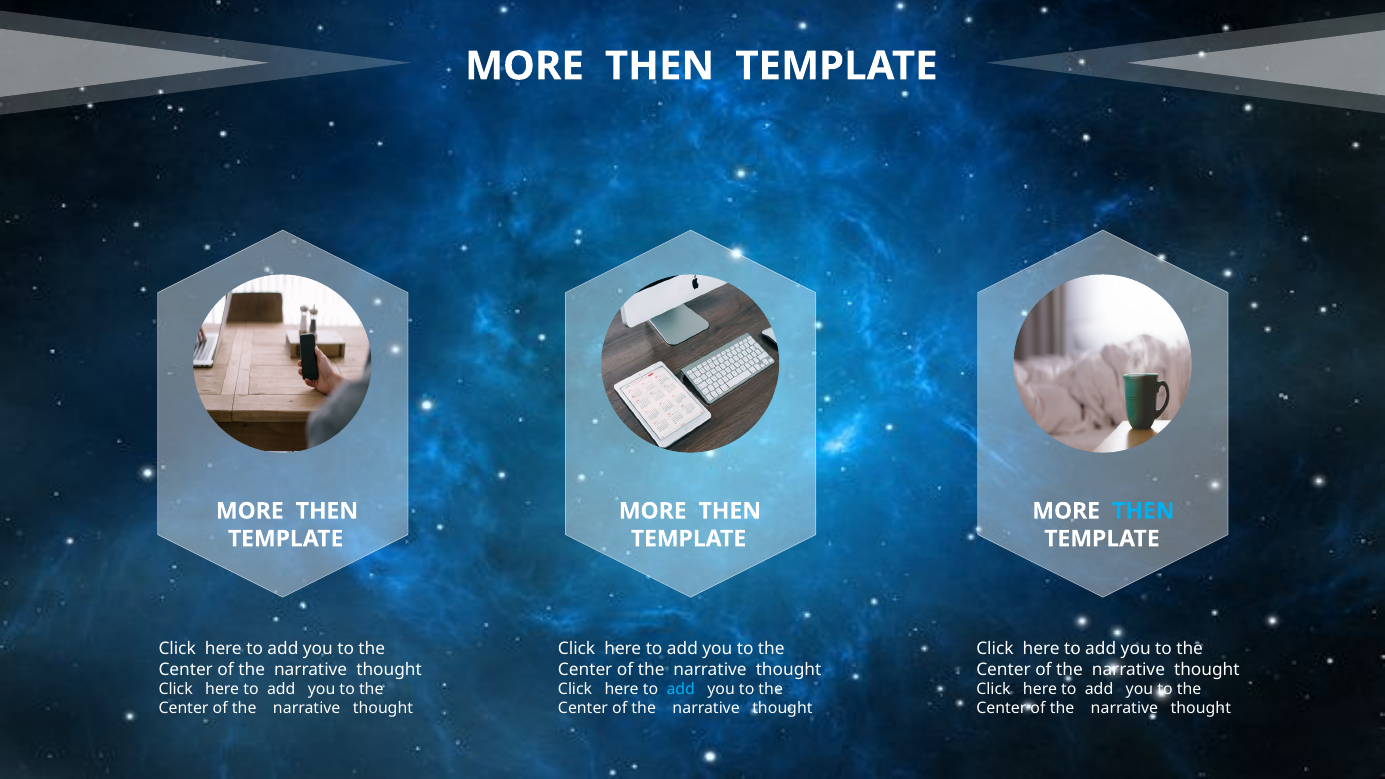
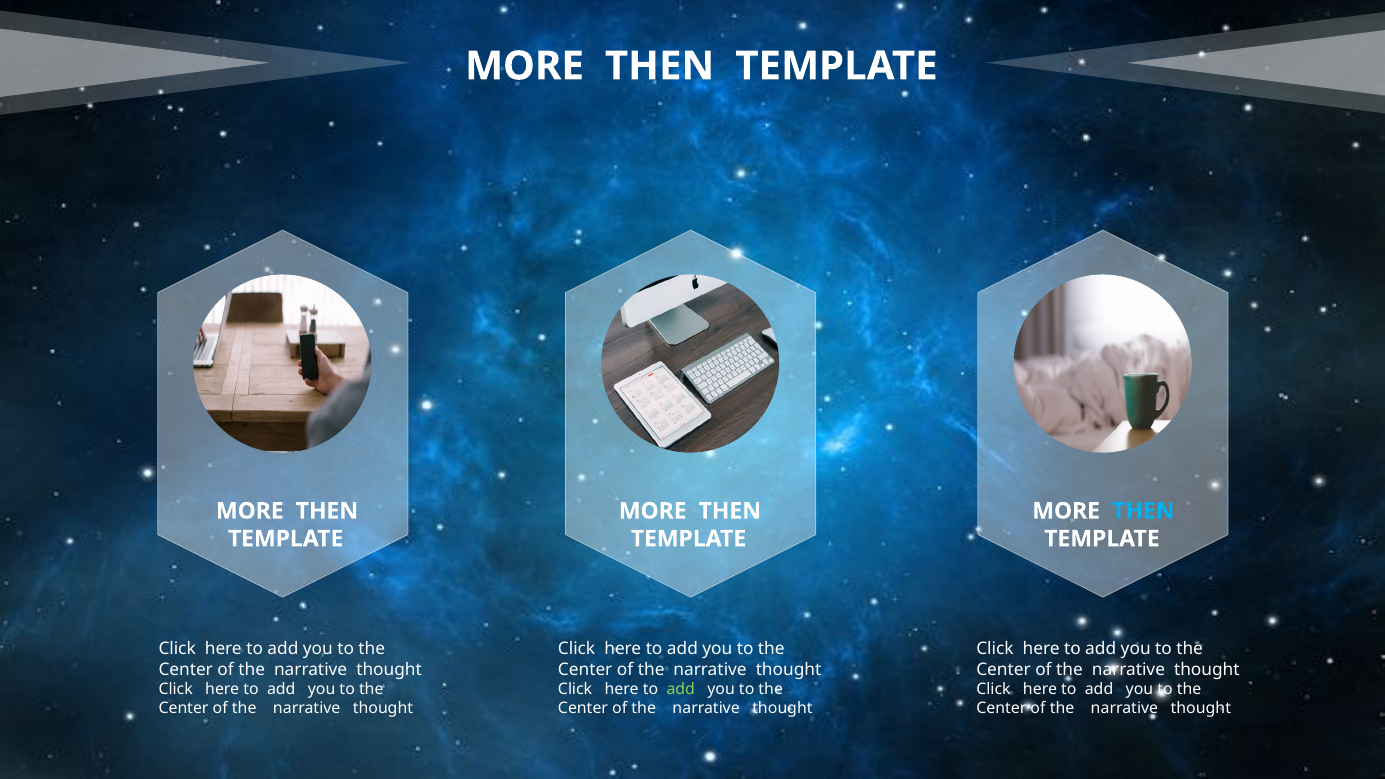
add colour: light blue -> light green (681, 689)
